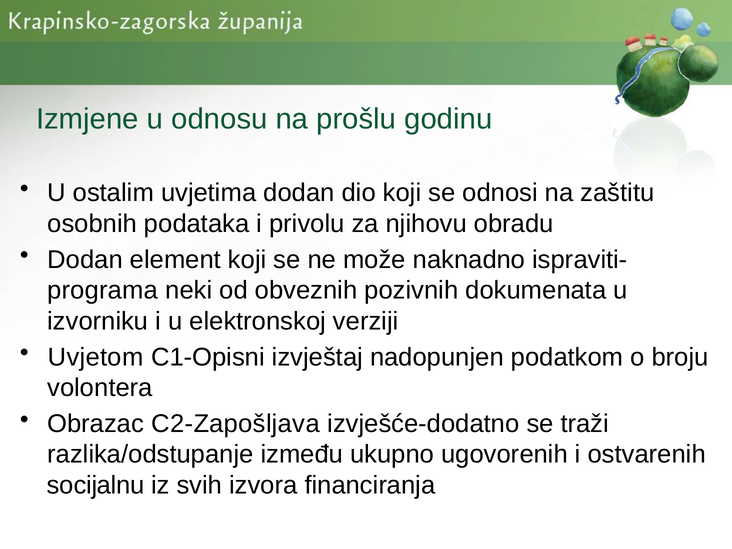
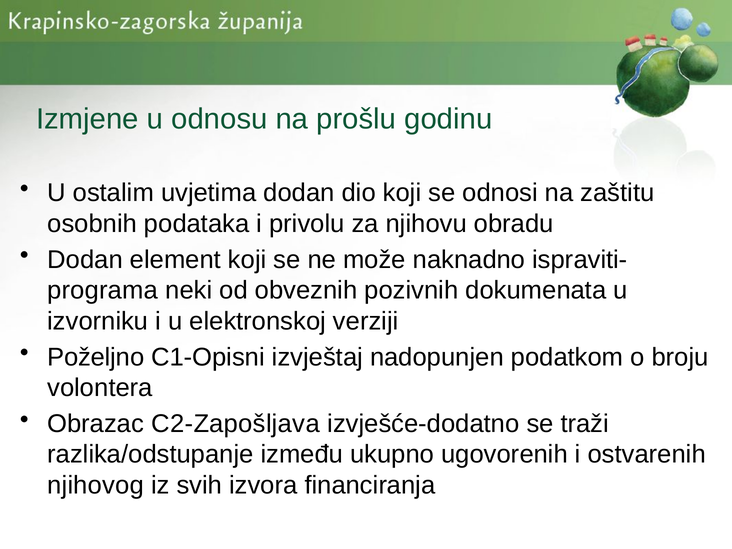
Uvjetom: Uvjetom -> Poželjno (96, 357)
socijalnu: socijalnu -> njihovog (96, 486)
